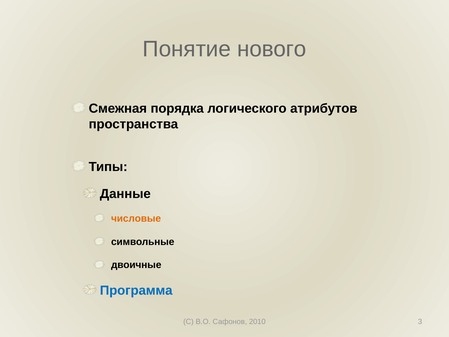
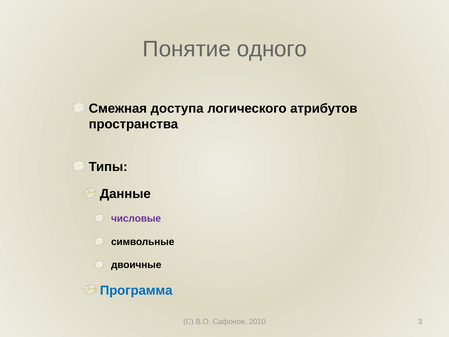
нового: нового -> одного (272, 49)
порядка: порядка -> доступа (177, 108)
числовые colour: orange -> purple (136, 218)
